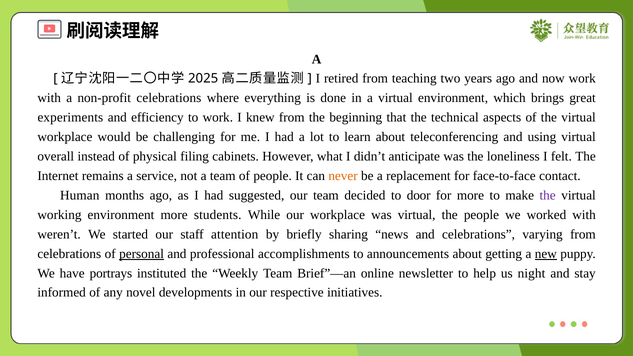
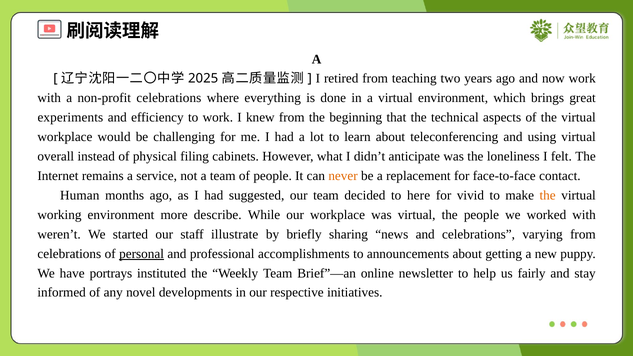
door: door -> here (419, 195)
for more: more -> vivid (470, 195)
the colour: purple -> orange (548, 195)
students: students -> describe (218, 215)
attention: attention -> illustrate (235, 234)
new underline: present -> none (546, 254)
night: night -> fairly (532, 273)
